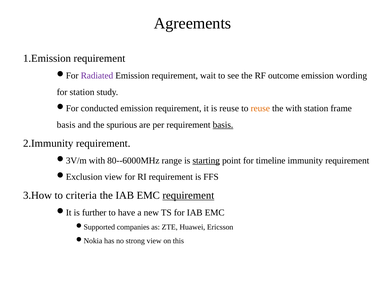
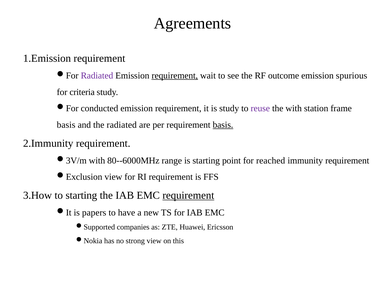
requirement underline: none -> present (175, 76)
wording: wording -> spurious (352, 76)
for station: station -> criteria (82, 92)
is reuse: reuse -> study (229, 108)
reuse colour: orange -> purple (260, 108)
the spurious: spurious -> radiated (122, 125)
starting underline: present -> none (206, 160)
timeline: timeline -> reached (271, 160)
to criteria: criteria -> starting (81, 195)
further: further -> papers (94, 212)
